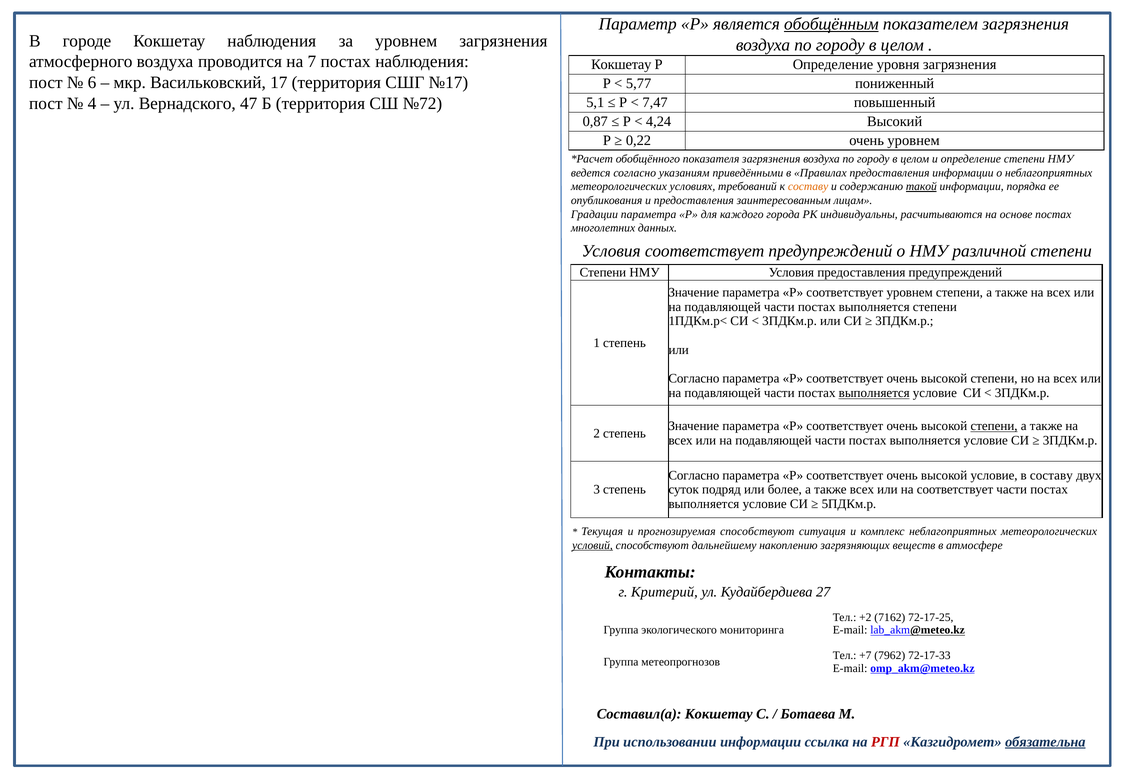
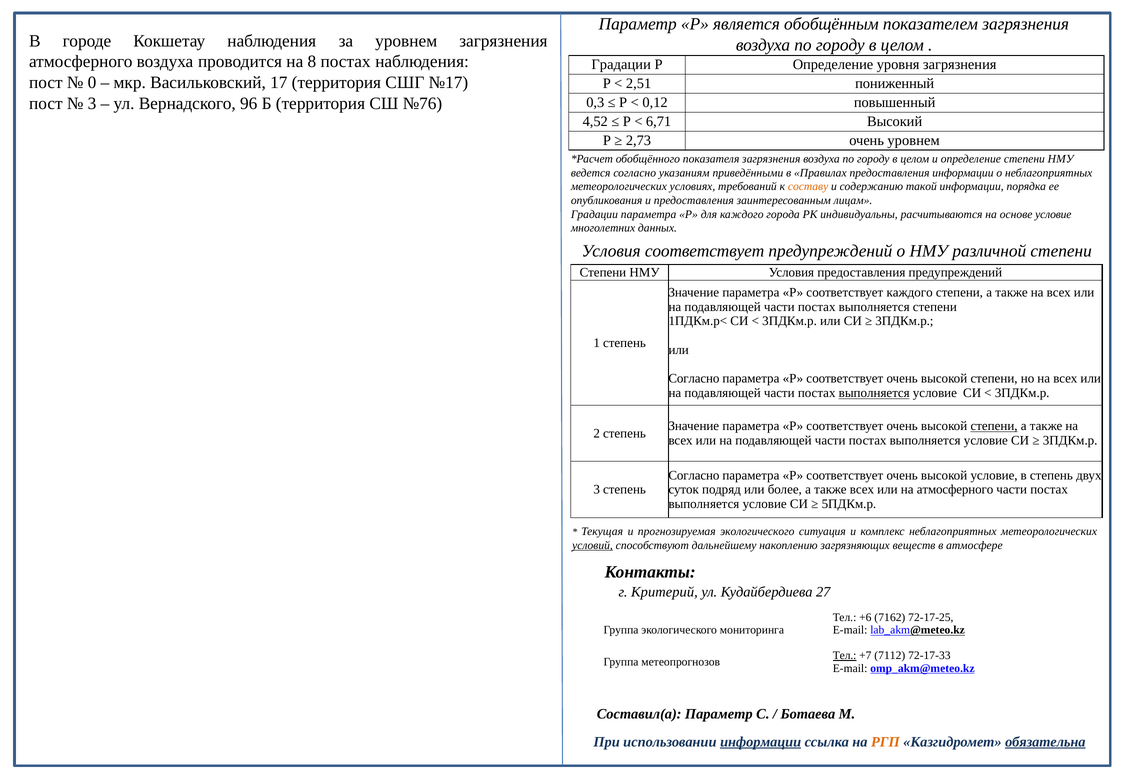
обобщённым underline: present -> none (831, 24)
7: 7 -> 8 (312, 62)
Кокшетау: Кокшетау -> Градации (621, 65)
6: 6 -> 0 (92, 83)
5,77: 5,77 -> 2,51 (639, 84)
4: 4 -> 3 (92, 103)
47: 47 -> 96 (249, 103)
№72: №72 -> №76 (423, 103)
5,1: 5,1 -> 0,3 (595, 102)
7,47: 7,47 -> 0,12 (655, 102)
0,87: 0,87 -> 4,52 (595, 121)
4,24: 4,24 -> 6,71 (659, 121)
0,22: 0,22 -> 2,73 (638, 140)
такой underline: present -> none (921, 187)
основе постах: постах -> условие (1053, 214)
соответствует уровнем: уровнем -> каждого (910, 292)
в составу: составу -> степень (1051, 475)
на соответствует: соответствует -> атмосферного (955, 490)
прогнозируемая способствуют: способствуют -> экологического (757, 531)
+2: +2 -> +6 (865, 617)
Тел underline: none -> present (845, 655)
7962: 7962 -> 7112 (890, 655)
Составил(а Кокшетау: Кокшетау -> Параметр (719, 714)
информации underline: none -> present (761, 742)
РГП colour: red -> orange (885, 742)
